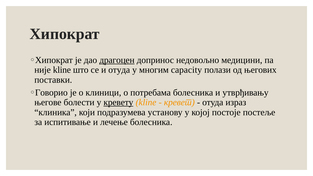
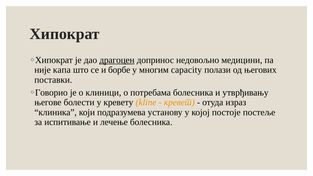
није kline: kline -> капа (62, 70)
и отуда: отуда -> борбе (119, 70)
кревету underline: present -> none (118, 102)
